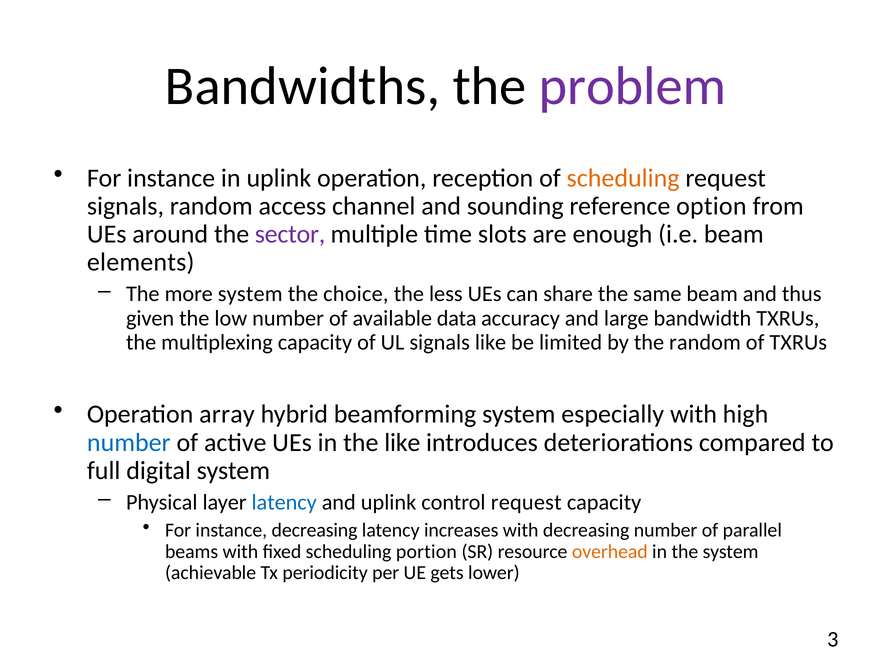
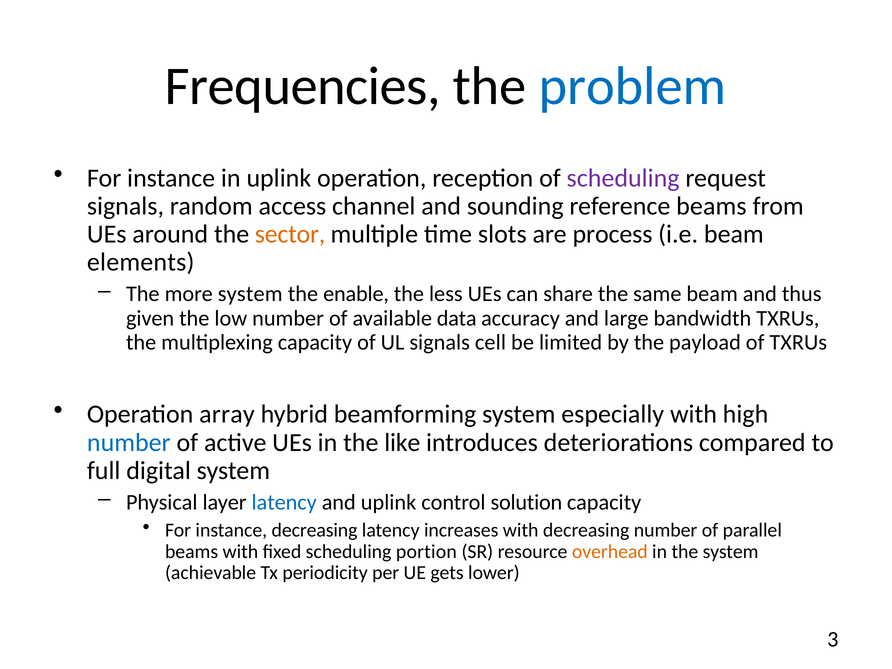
Bandwidths: Bandwidths -> Frequencies (303, 86)
problem colour: purple -> blue (633, 86)
scheduling colour: orange -> purple (623, 178)
reference option: option -> beams (711, 206)
sector colour: purple -> orange (290, 234)
enough: enough -> process (613, 234)
choice: choice -> enable (356, 294)
signals like: like -> cell (490, 342)
the random: random -> payload (705, 342)
control request: request -> solution (526, 502)
